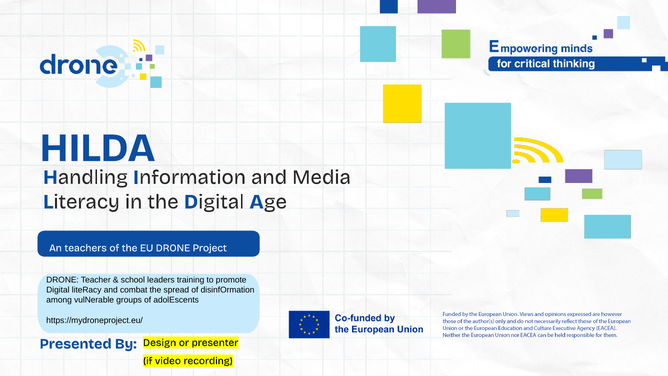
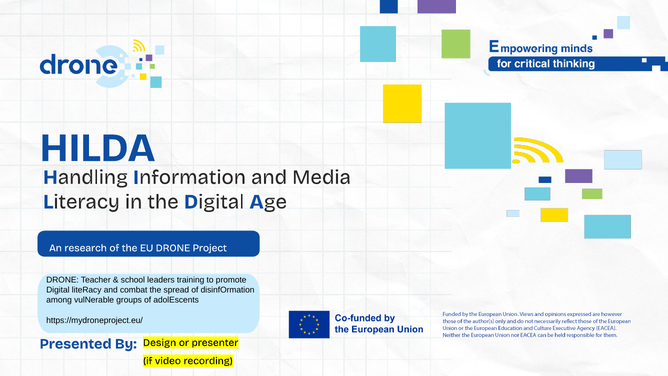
teachers: teachers -> research (86, 248)
